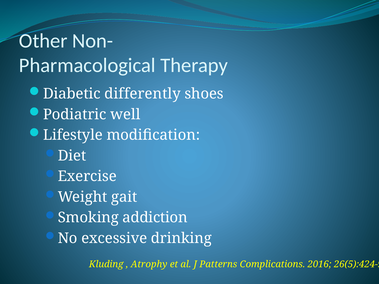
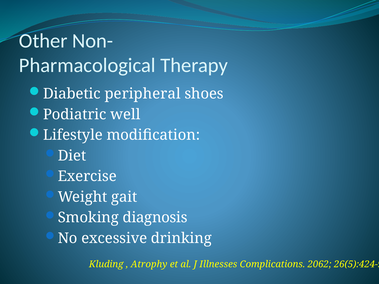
differently: differently -> peripheral (143, 94)
addiction: addiction -> diagnosis (155, 218)
Patterns: Patterns -> Illnesses (218, 265)
2016: 2016 -> 2062 (320, 265)
